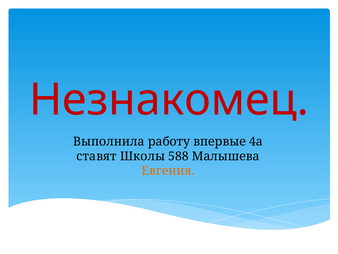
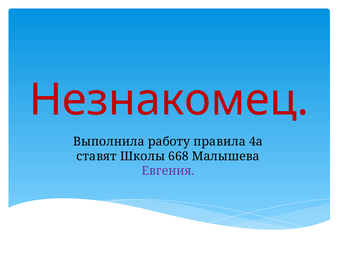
впервые: впервые -> правила (220, 141)
588: 588 -> 668 (178, 156)
Евгения colour: orange -> purple (168, 171)
